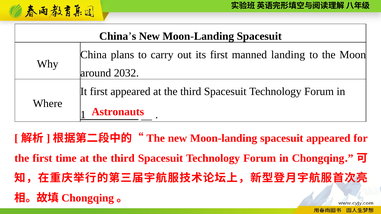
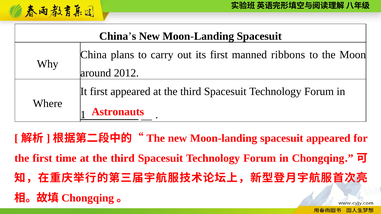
landing: landing -> ribbons (288, 55)
2032: 2032 -> 2012 (126, 73)
